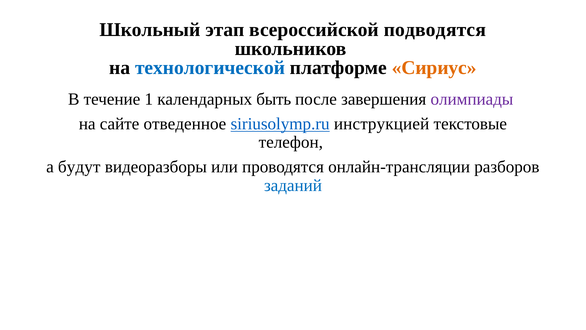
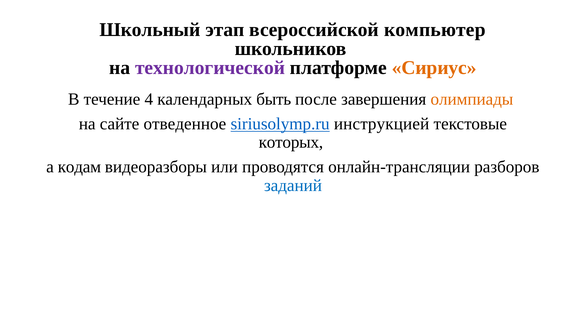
подводятся: подводятся -> компьютер (435, 30)
технологической colour: blue -> purple (210, 68)
1: 1 -> 4 (149, 99)
олимпиады colour: purple -> orange (472, 99)
телефон: телефон -> которых (291, 142)
будут: будут -> кодам (79, 167)
